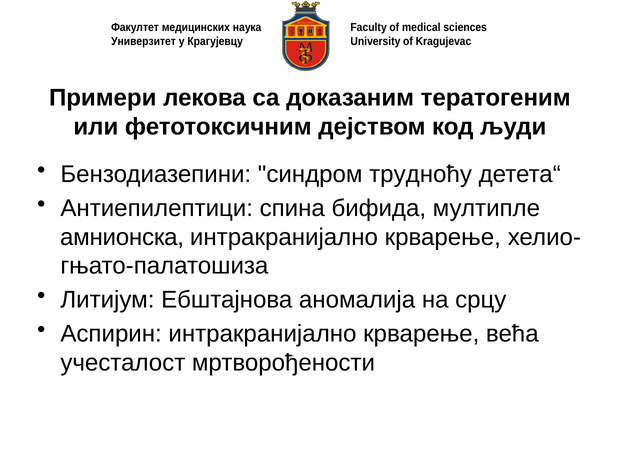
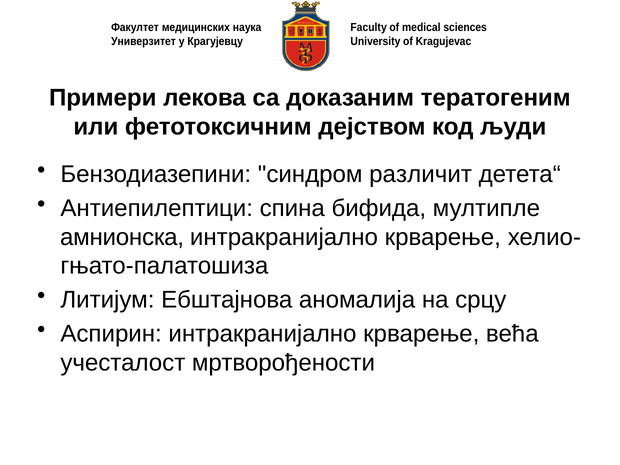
трудноћу: трудноћу -> различит (421, 174)
